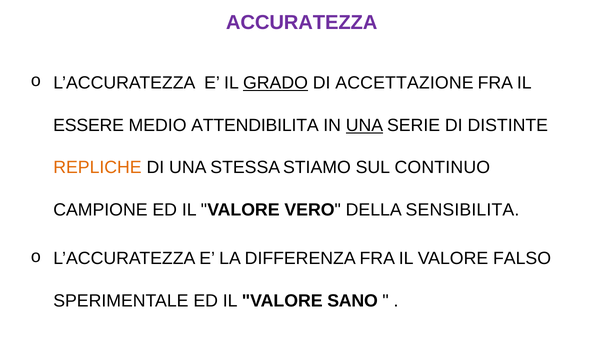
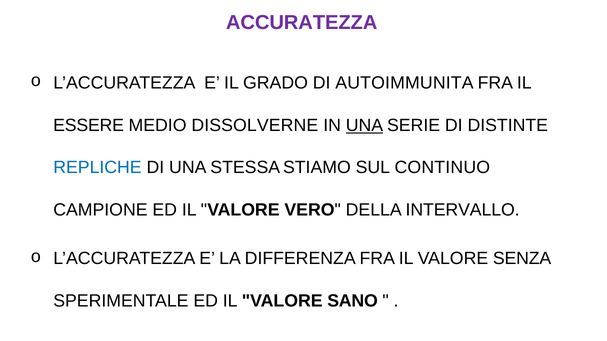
GRADO underline: present -> none (276, 83)
ACCETTAZIONE: ACCETTAZIONE -> AUTOIMMUNITA (404, 83)
ATTENDIBILITA: ATTENDIBILITA -> DISSOLVERNE (255, 125)
REPLICHE colour: orange -> blue (97, 168)
SENSIBILITA: SENSIBILITA -> INTERVALLO (463, 210)
FALSO: FALSO -> SENZA (522, 259)
